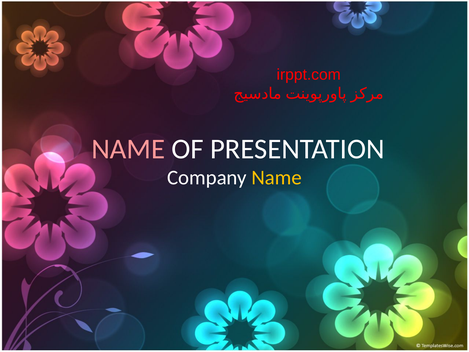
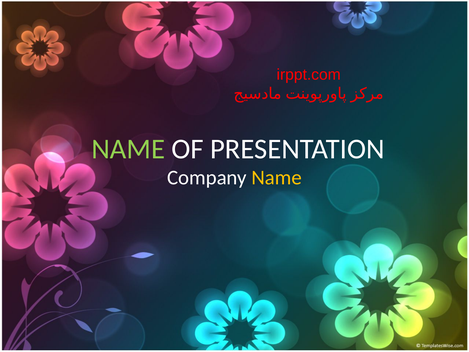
NAME colour: pink -> light green (128, 149)
